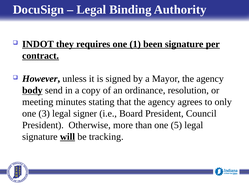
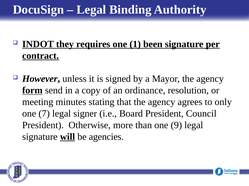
body: body -> form (32, 91)
3: 3 -> 7 (44, 114)
5: 5 -> 9 (176, 126)
tracking: tracking -> agencies (106, 137)
